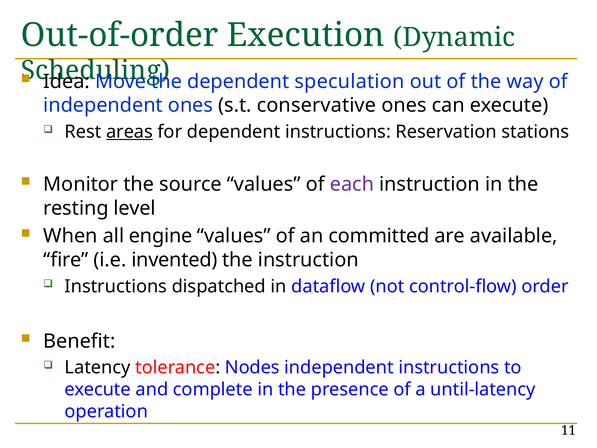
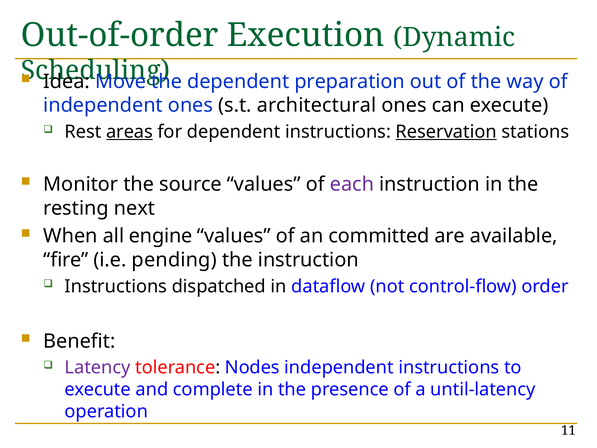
speculation: speculation -> preparation (350, 81)
conservative: conservative -> architectural (316, 105)
Reservation underline: none -> present (446, 132)
level: level -> next (134, 208)
invented: invented -> pending (174, 260)
Latency colour: black -> purple (98, 367)
